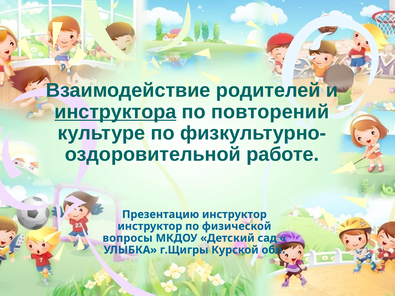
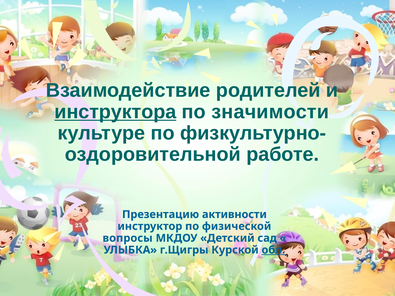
повторений: повторений -> значимости (270, 112)
Презентацию инструктор: инструктор -> активности (234, 215)
обл underline: none -> present (273, 250)
